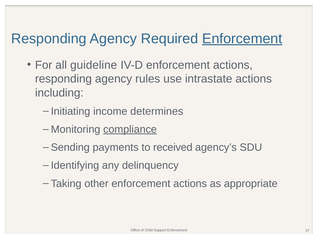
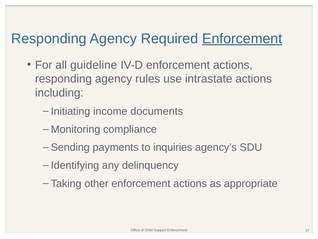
determines: determines -> documents (157, 111)
compliance underline: present -> none (130, 129)
received: received -> inquiries (173, 147)
